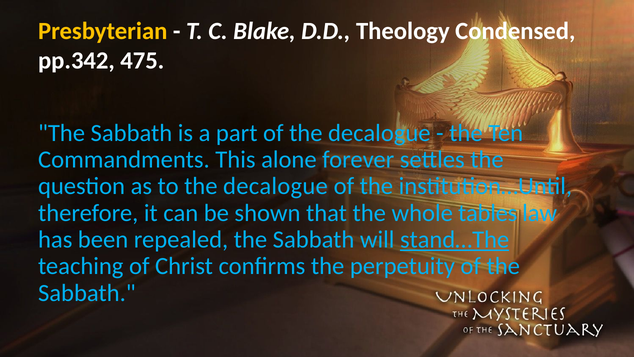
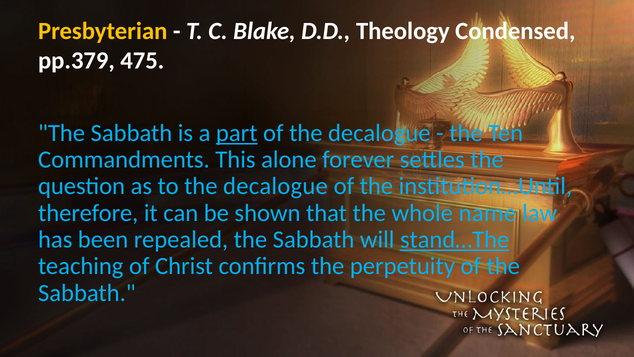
pp.342: pp.342 -> pp.379 (76, 61)
part underline: none -> present (237, 133)
tables: tables -> name (487, 213)
